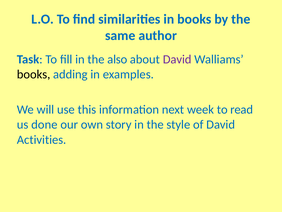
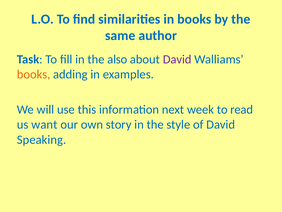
books colour: black -> orange (34, 74)
done: done -> want (44, 124)
Activities: Activities -> Speaking (42, 139)
